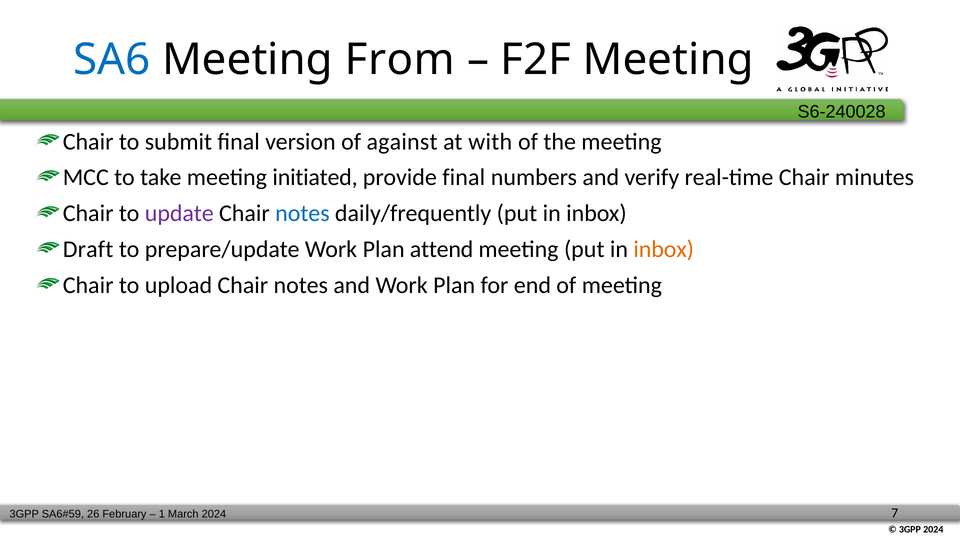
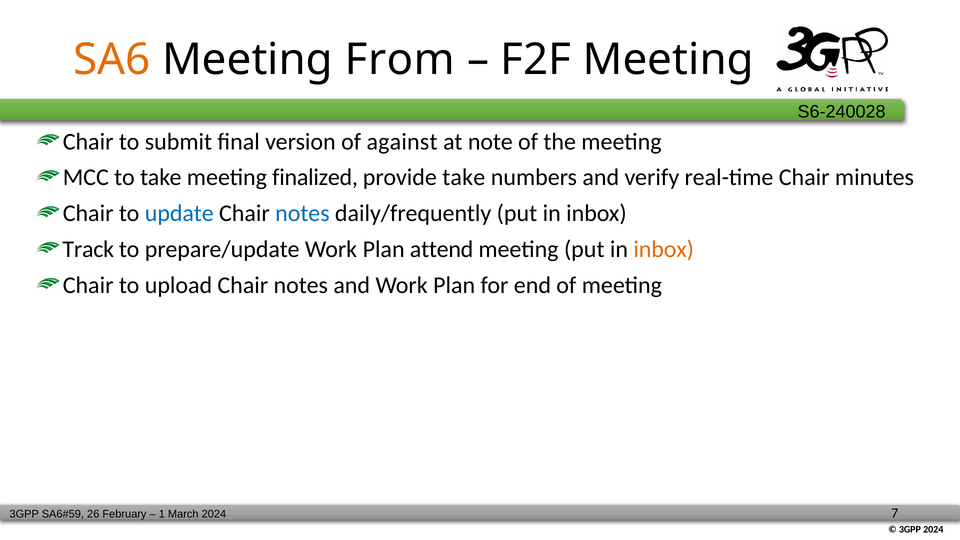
SA6 colour: blue -> orange (112, 60)
with: with -> note (490, 142)
initiated: initiated -> finalized (315, 178)
provide final: final -> take (464, 178)
update colour: purple -> blue (179, 213)
Draft: Draft -> Track (88, 249)
